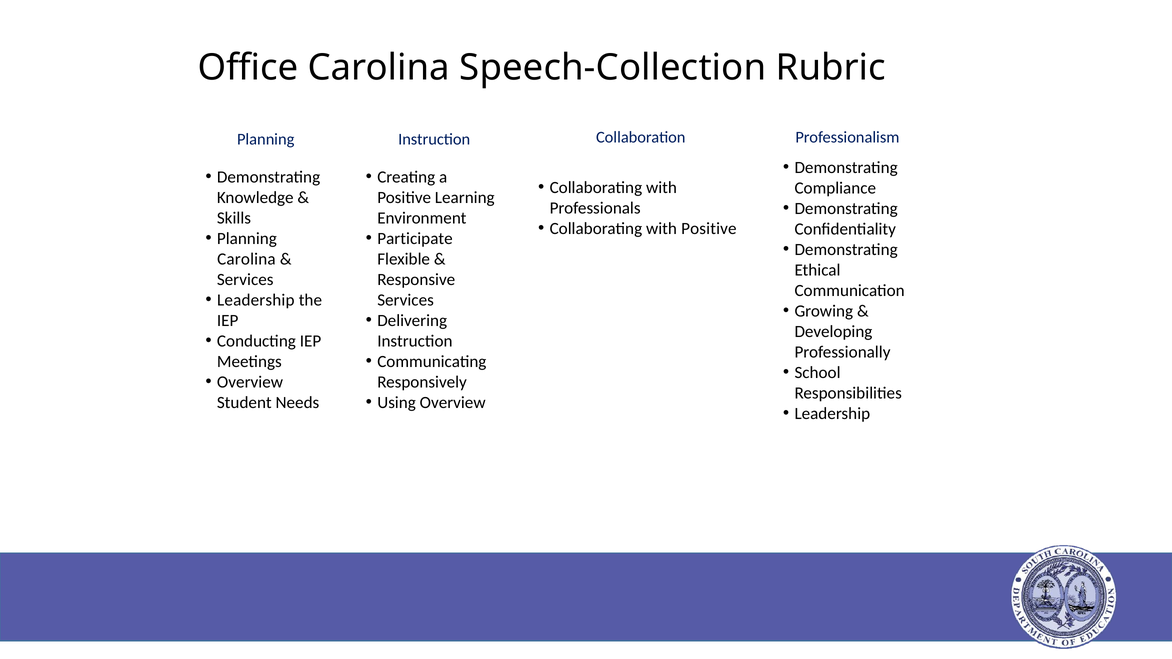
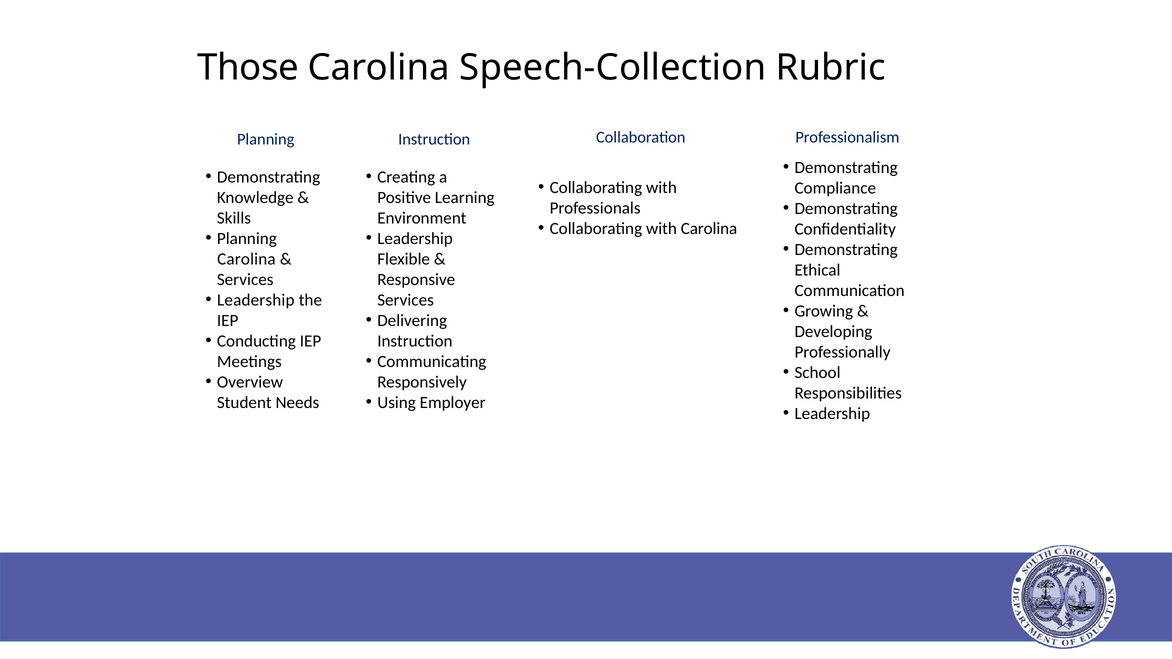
Office: Office -> Those (248, 68)
with Positive: Positive -> Carolina (709, 229)
Participate: Participate -> Leadership (415, 239)
Using Overview: Overview -> Employer (453, 403)
